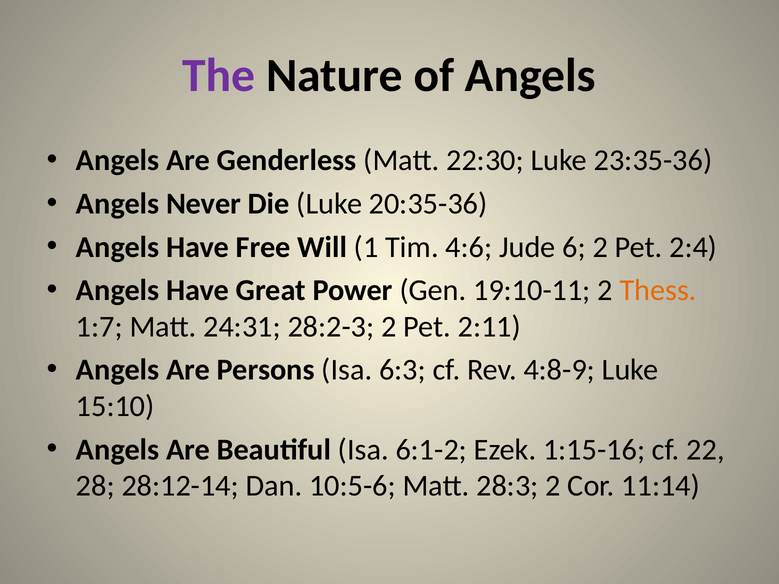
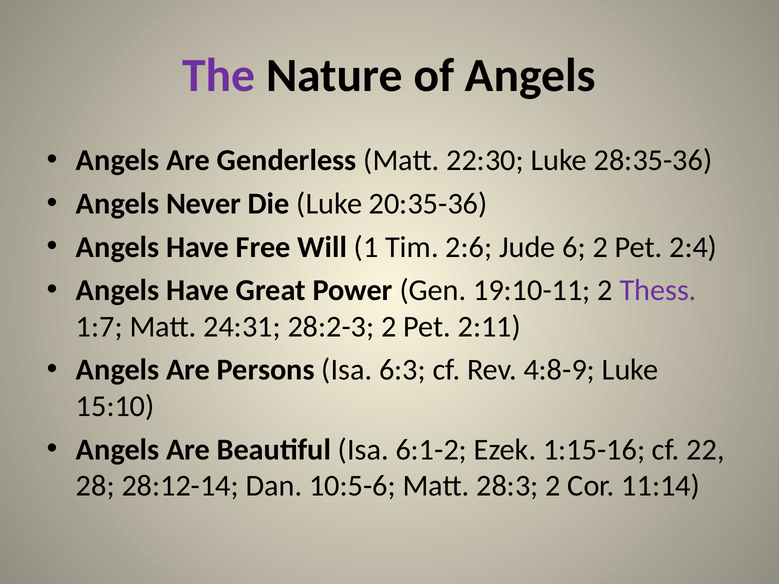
23:35-36: 23:35-36 -> 28:35-36 (653, 161)
4:6: 4:6 -> 2:6 (469, 247)
Thess colour: orange -> purple (658, 290)
